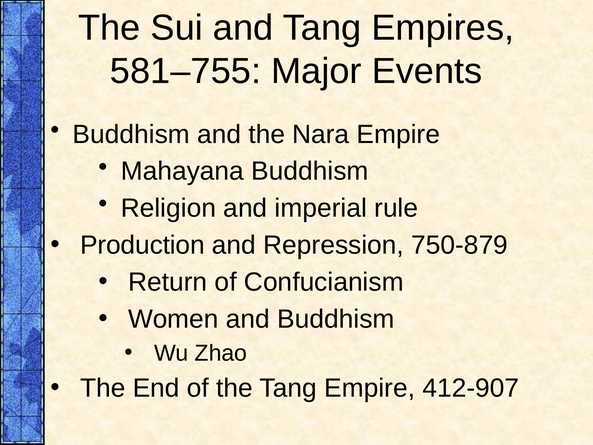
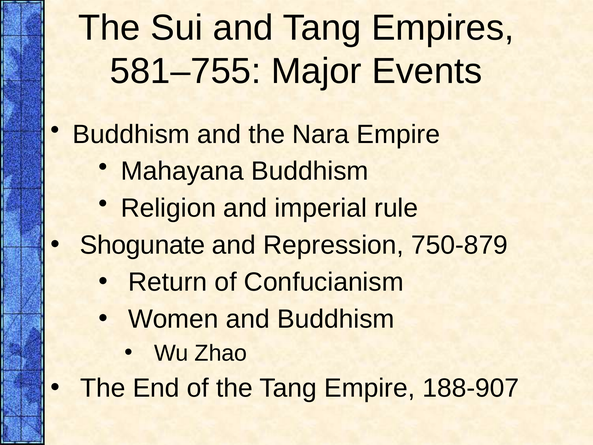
Production: Production -> Shogunate (142, 245)
412-907: 412-907 -> 188-907 (471, 388)
